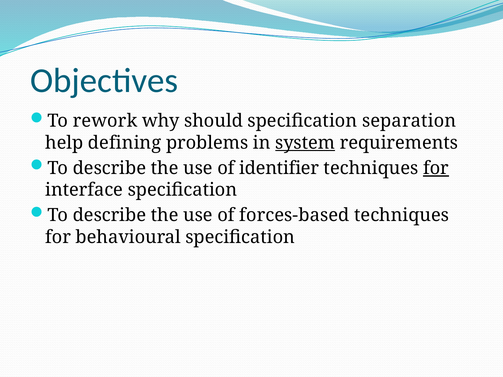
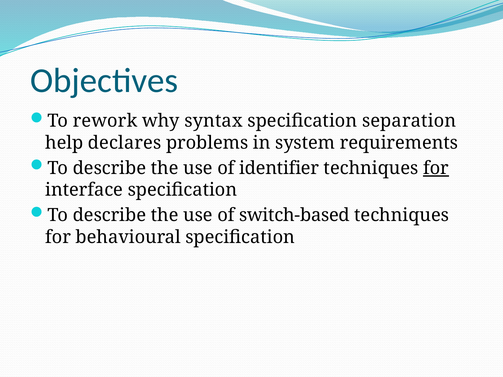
should: should -> syntax (213, 121)
defining: defining -> declares (125, 143)
system underline: present -> none (305, 143)
forces-based: forces-based -> switch-based (294, 215)
